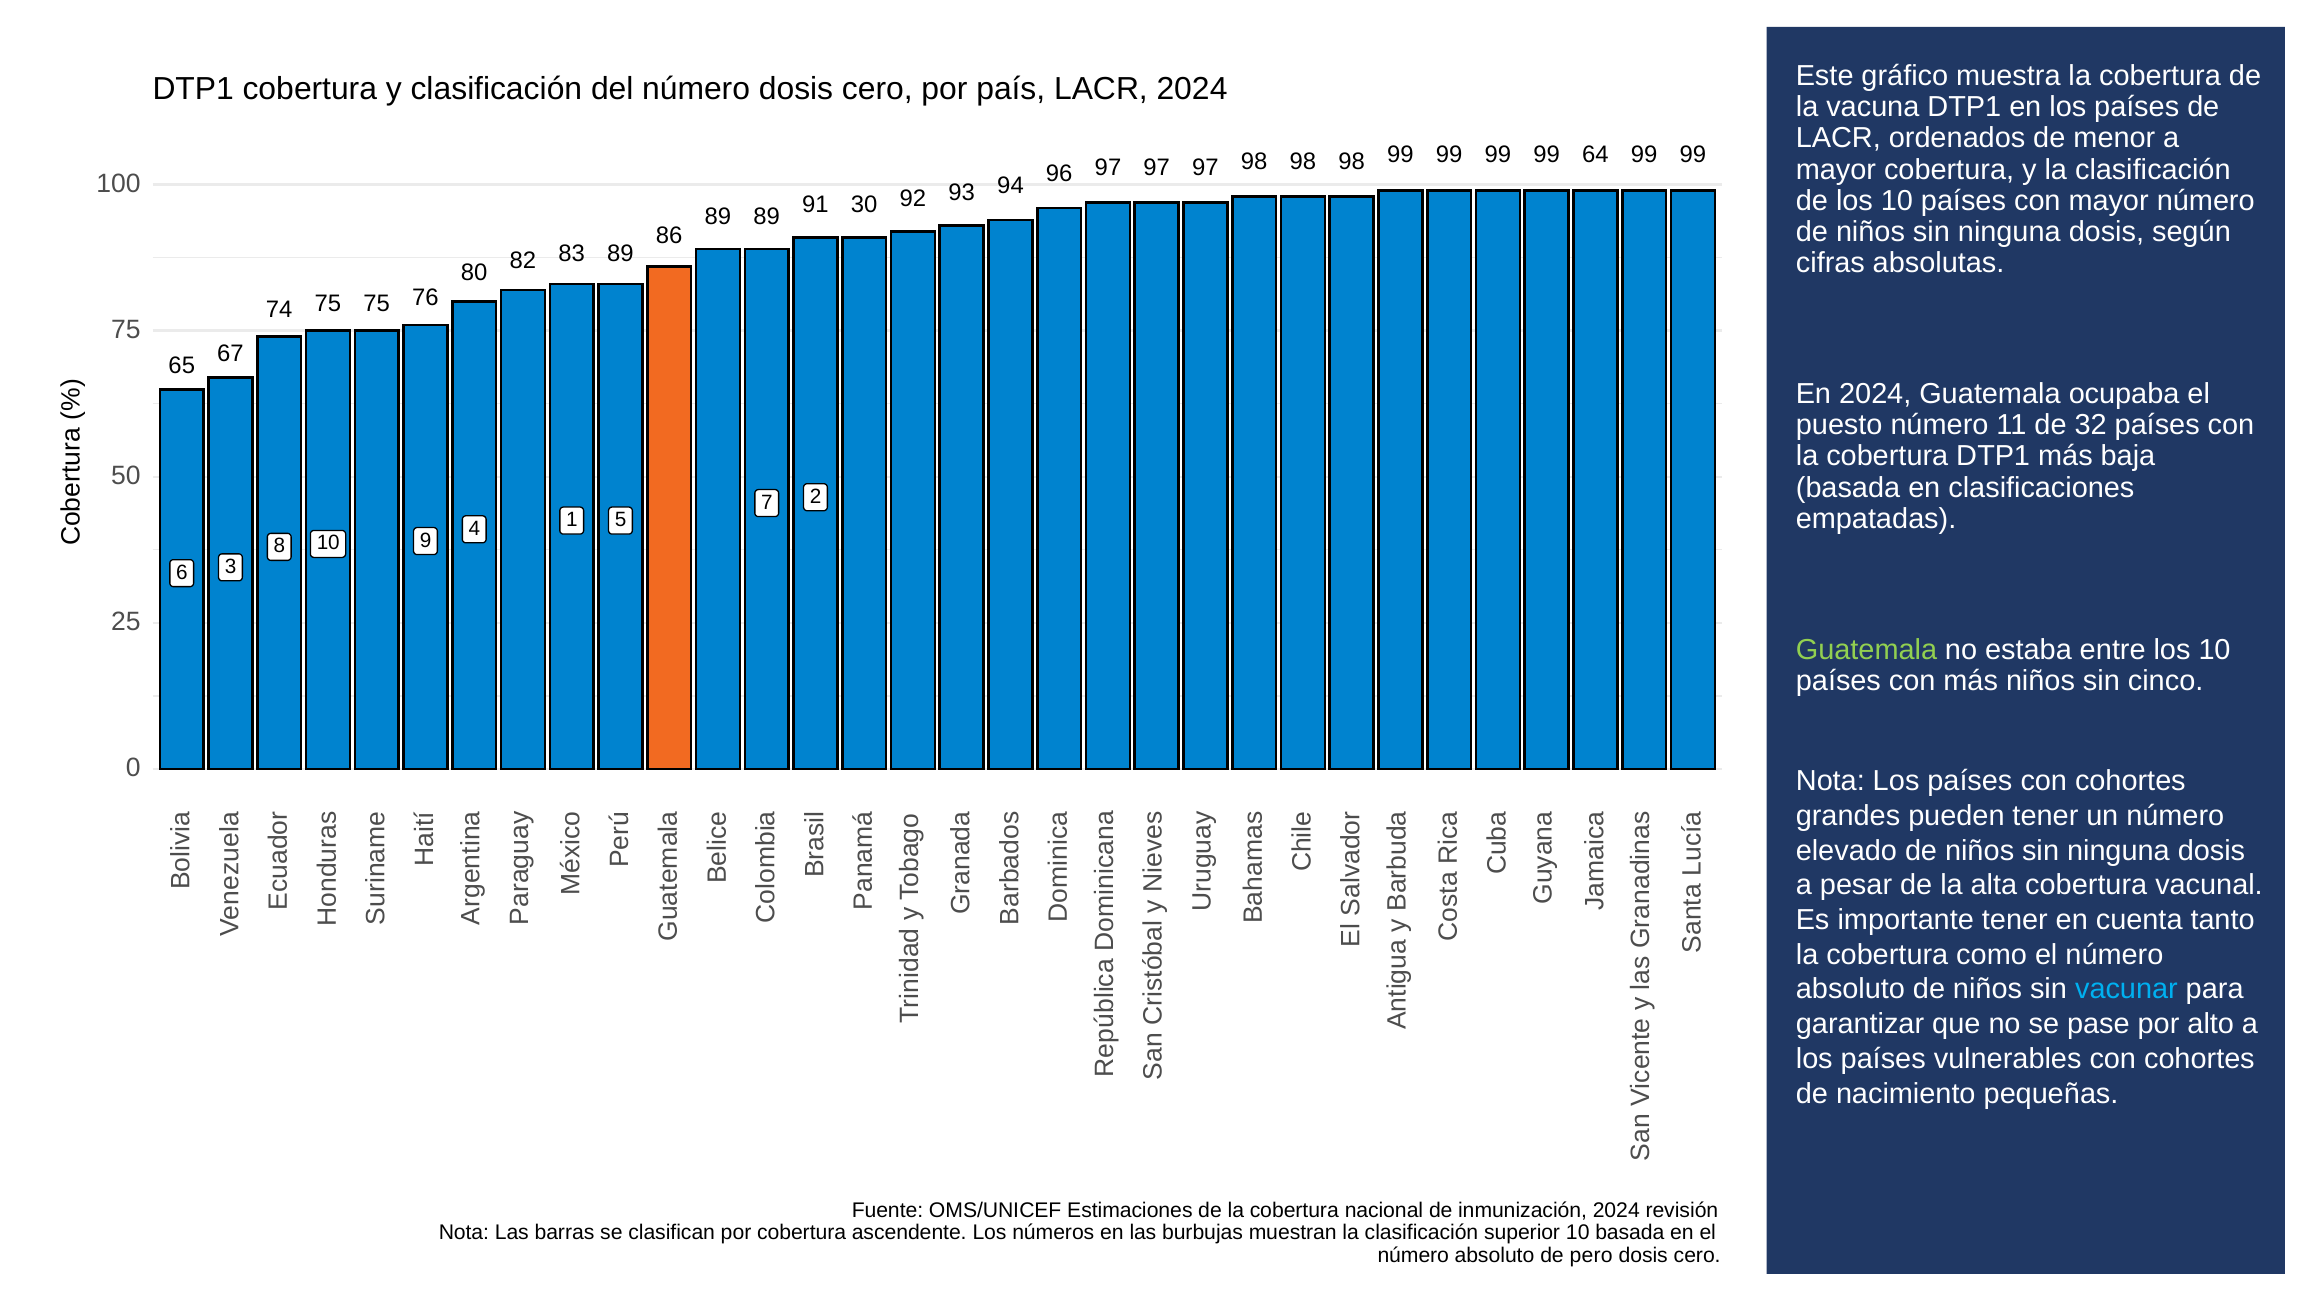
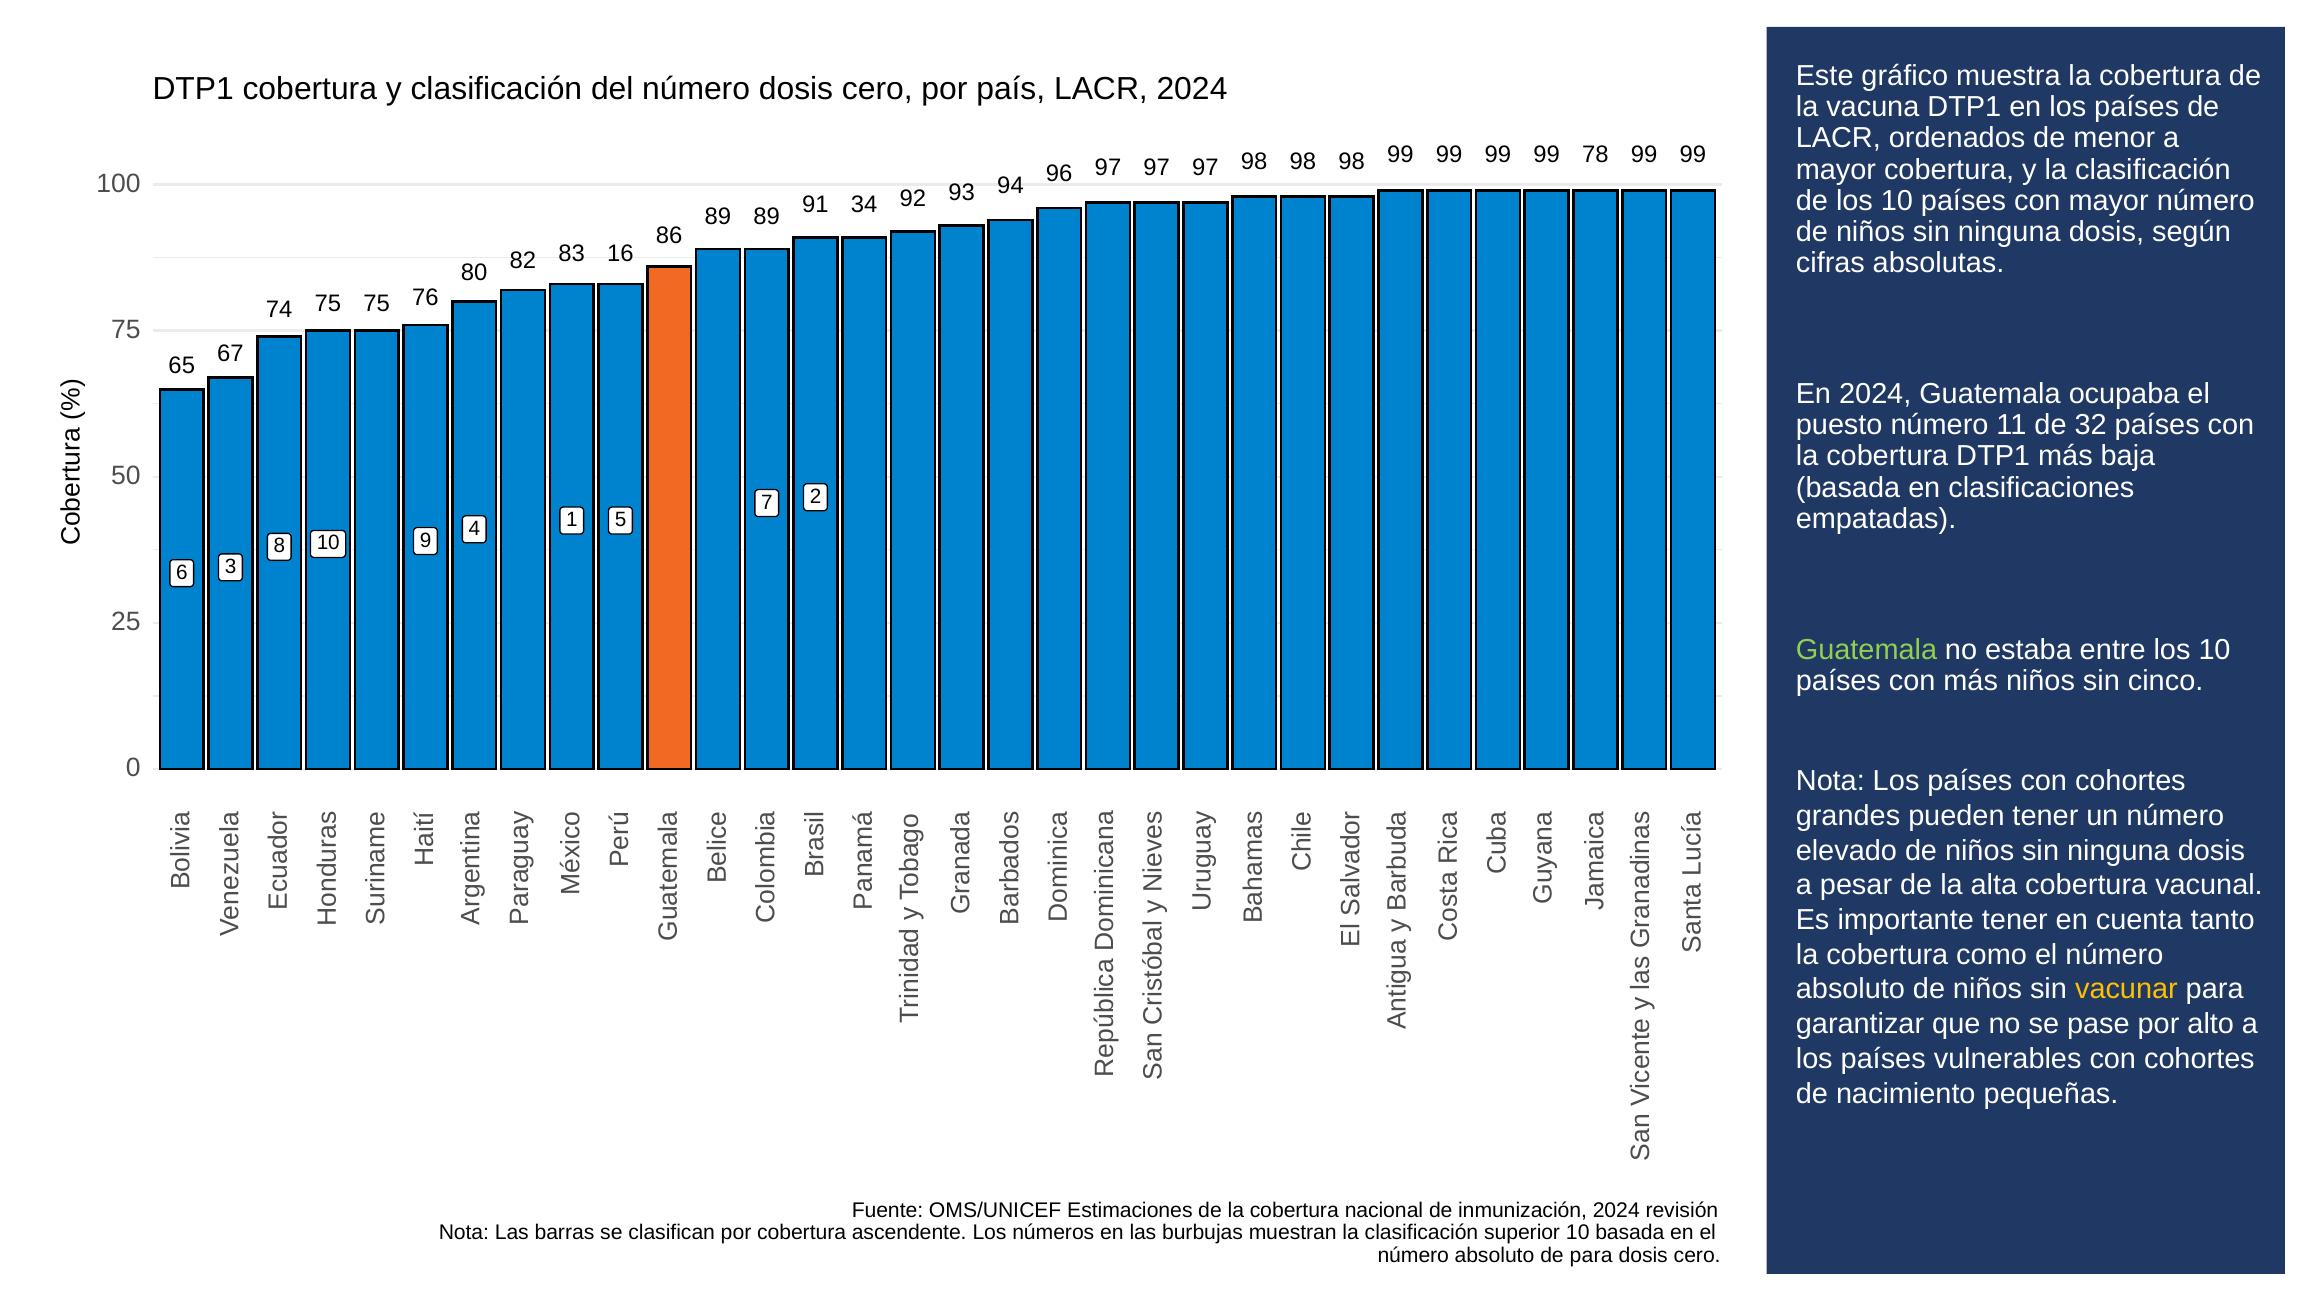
64: 64 -> 78 (1595, 155)
30: 30 -> 34 (864, 205)
83 89: 89 -> 16 (620, 254)
vacunar colour: light blue -> yellow (2126, 990)
de pero: pero -> para (1591, 1256)
